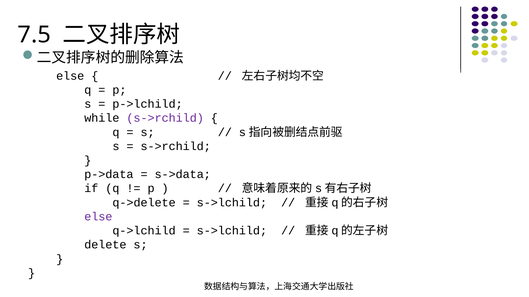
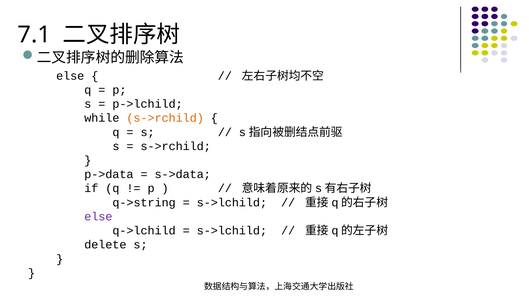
7.5: 7.5 -> 7.1 (34, 35)
s->rchild colour: purple -> orange (165, 118)
q->delete: q->delete -> q->string (144, 203)
